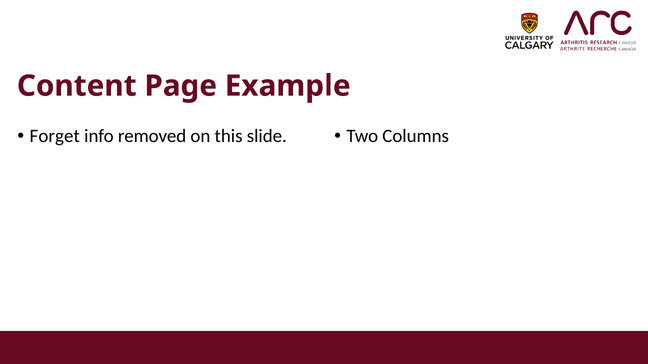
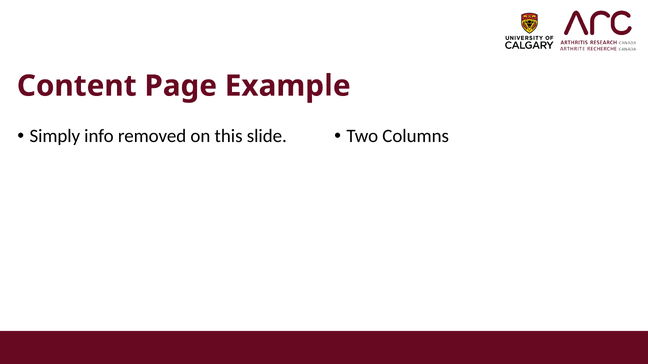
Forget: Forget -> Simply (55, 136)
